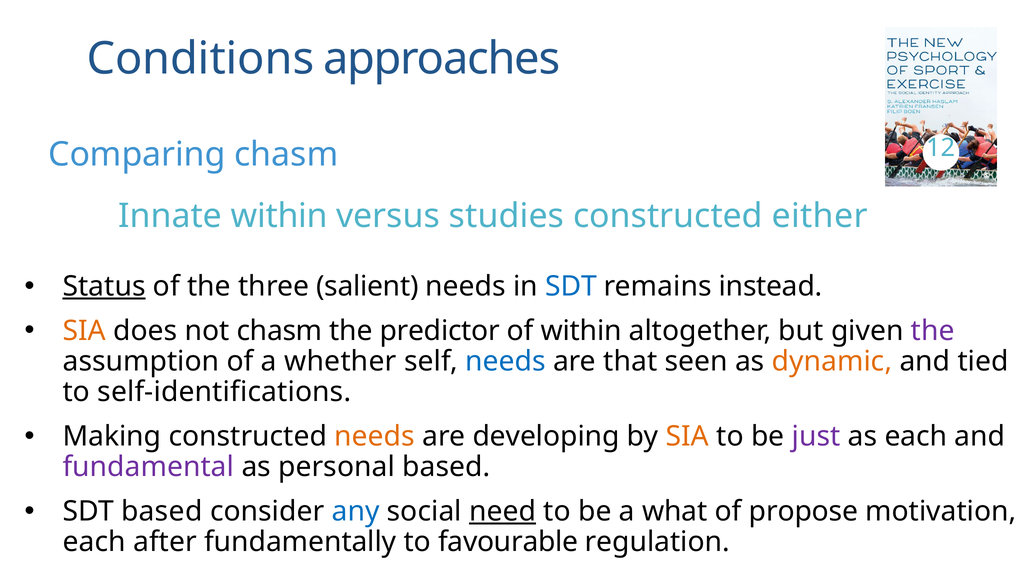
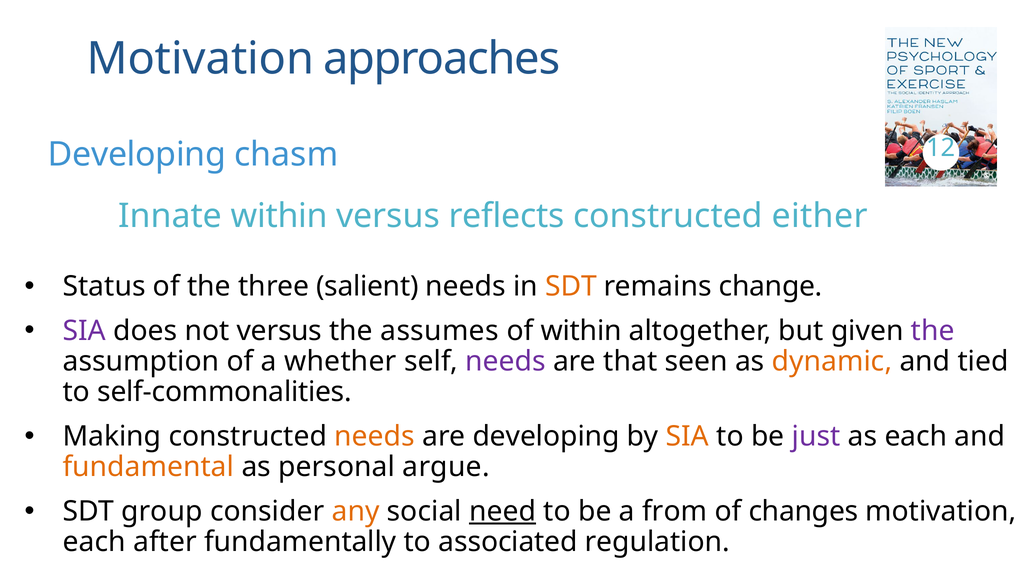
Conditions: Conditions -> Motivation (200, 59)
Comparing: Comparing -> Developing (137, 154)
studies: studies -> reflects (507, 216)
Status underline: present -> none (104, 286)
SDT colour: blue -> orange (571, 286)
instead: instead -> change (771, 286)
SIA colour: orange -> purple (84, 331)
not chasm: chasm -> versus (279, 331)
predictor: predictor -> assumes (440, 331)
needs colour: blue -> purple (505, 361)
self-identifications: self-identifications -> self-commonalities (225, 392)
fundamental colour: purple -> orange (148, 467)
personal based: based -> argue (446, 467)
SDT based: based -> group (162, 511)
any colour: blue -> orange (356, 511)
what: what -> from (675, 511)
propose: propose -> changes (803, 511)
favourable: favourable -> associated (508, 542)
